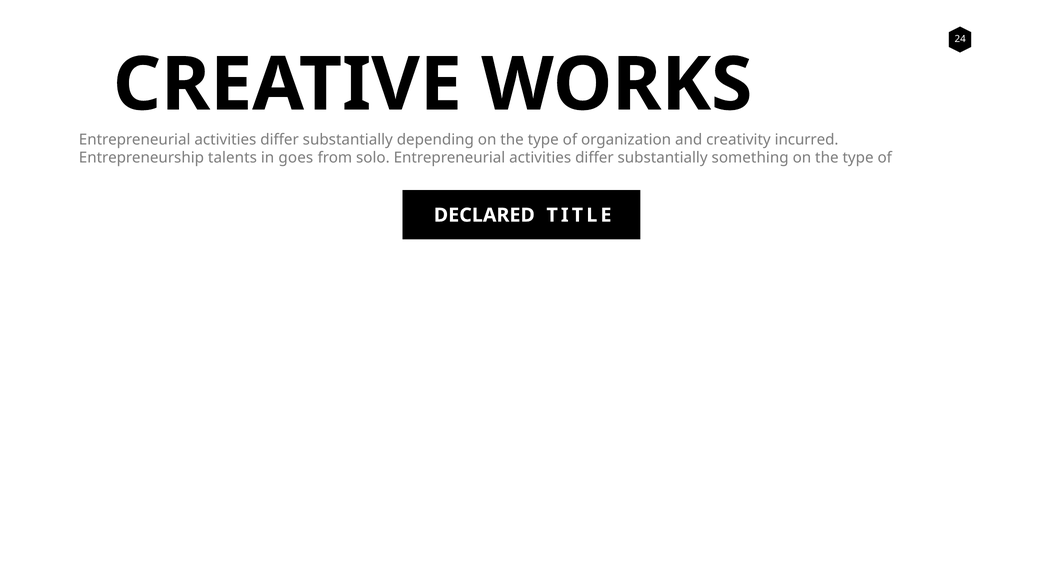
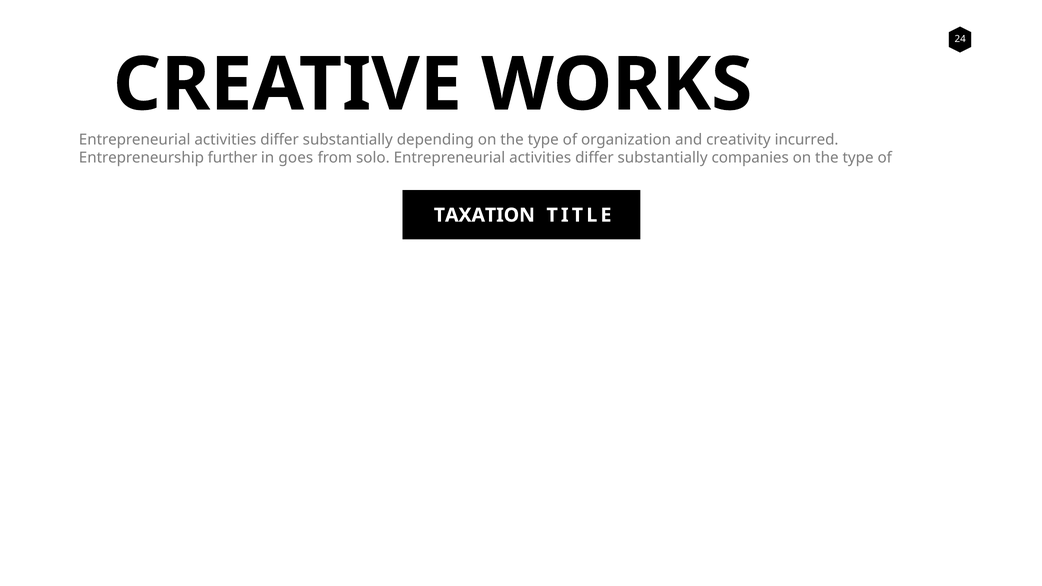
talents: talents -> further (233, 158)
something: something -> companies (750, 158)
DECLARED: DECLARED -> TAXATION (484, 215)
